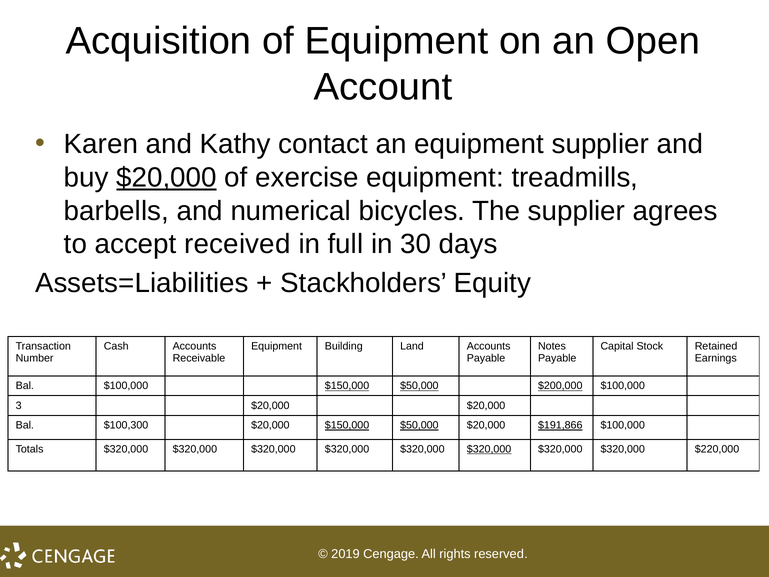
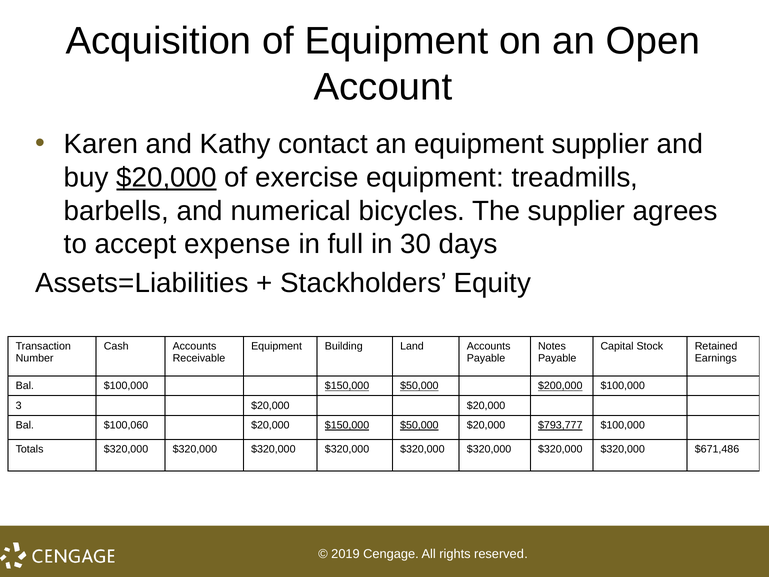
received: received -> expense (237, 244)
$100,300: $100,300 -> $100,060 (126, 425)
$191,866: $191,866 -> $793,777 (560, 425)
$320,000 underline: present -> none (489, 449)
$220,000: $220,000 -> $671,486 (717, 449)
